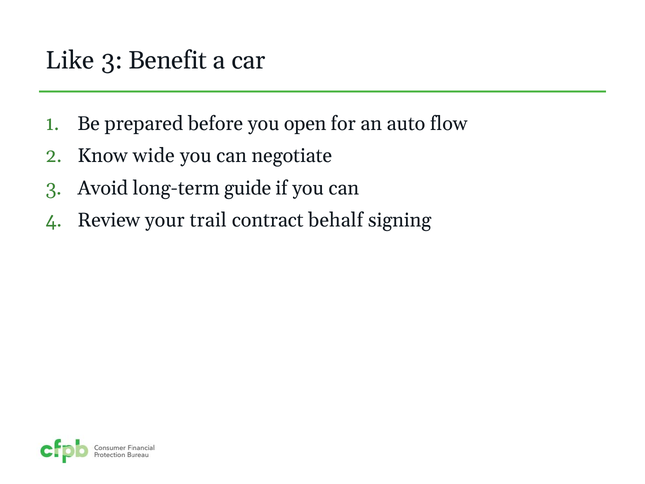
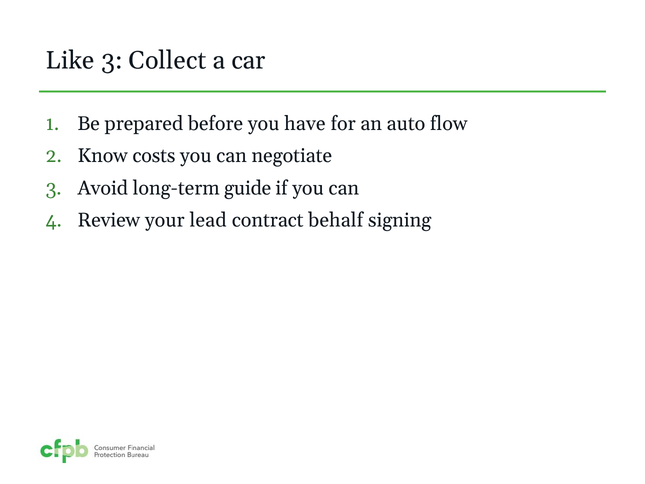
Benefit: Benefit -> Collect (168, 60)
open: open -> have (305, 124)
wide: wide -> costs (154, 156)
trail: trail -> lead (208, 220)
